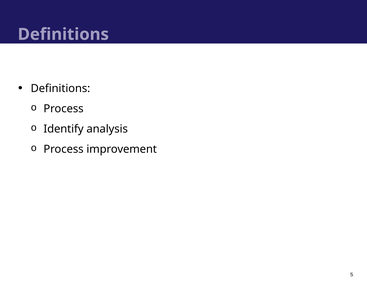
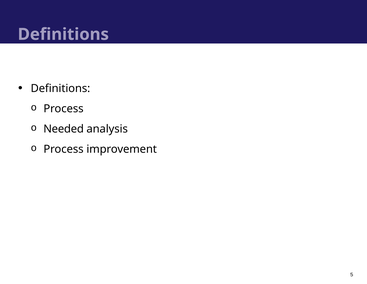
Identify: Identify -> Needed (64, 129)
